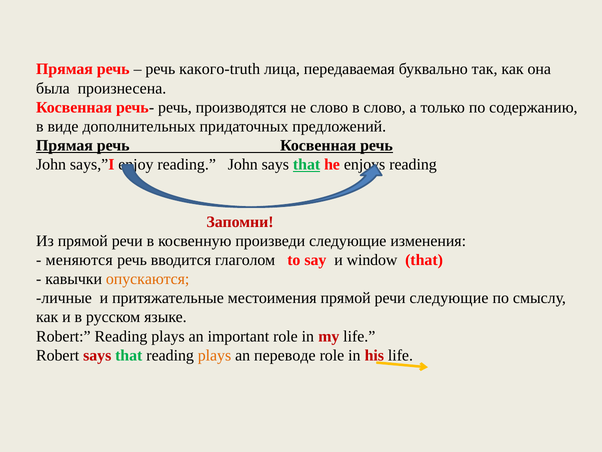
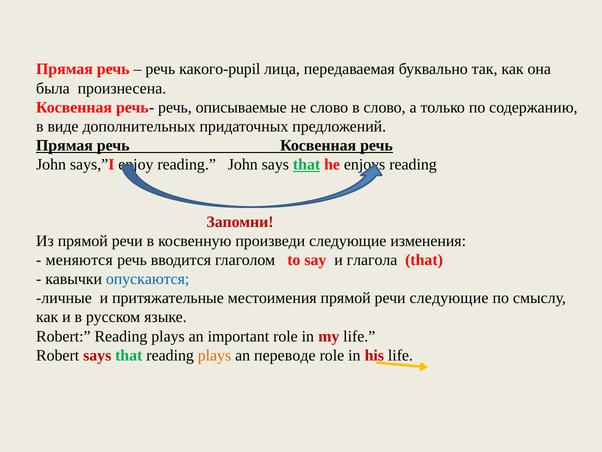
какого-truth: какого-truth -> какого-pupil (220, 69)
производятся: производятся -> описываемые (241, 107)
window: window -> глагола (372, 260)
опускаются colour: orange -> blue (148, 279)
